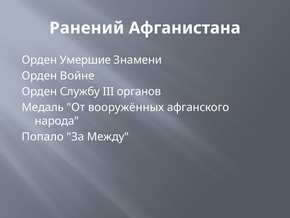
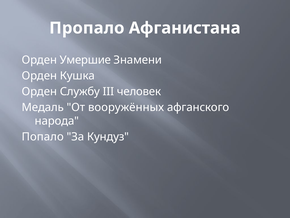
Ранений: Ранений -> Пропало (87, 28)
Войне: Войне -> Кушка (77, 76)
органов: органов -> человек (139, 91)
Между: Между -> Кундуз (108, 136)
